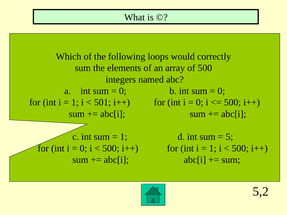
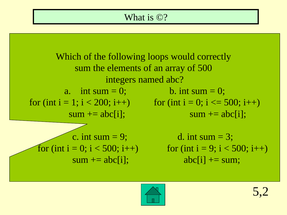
501: 501 -> 200 (102, 103)
1: 1 -> 9 (124, 137)
5: 5 -> 3 (229, 137)
1: 1 -> 9 (213, 148)
